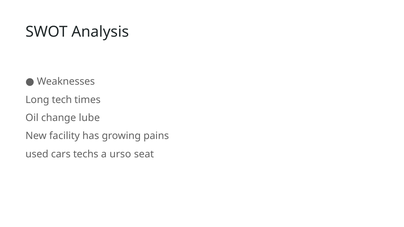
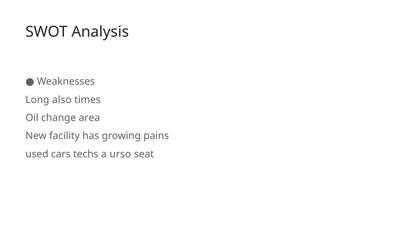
tech: tech -> also (62, 100)
lube: lube -> area (89, 118)
